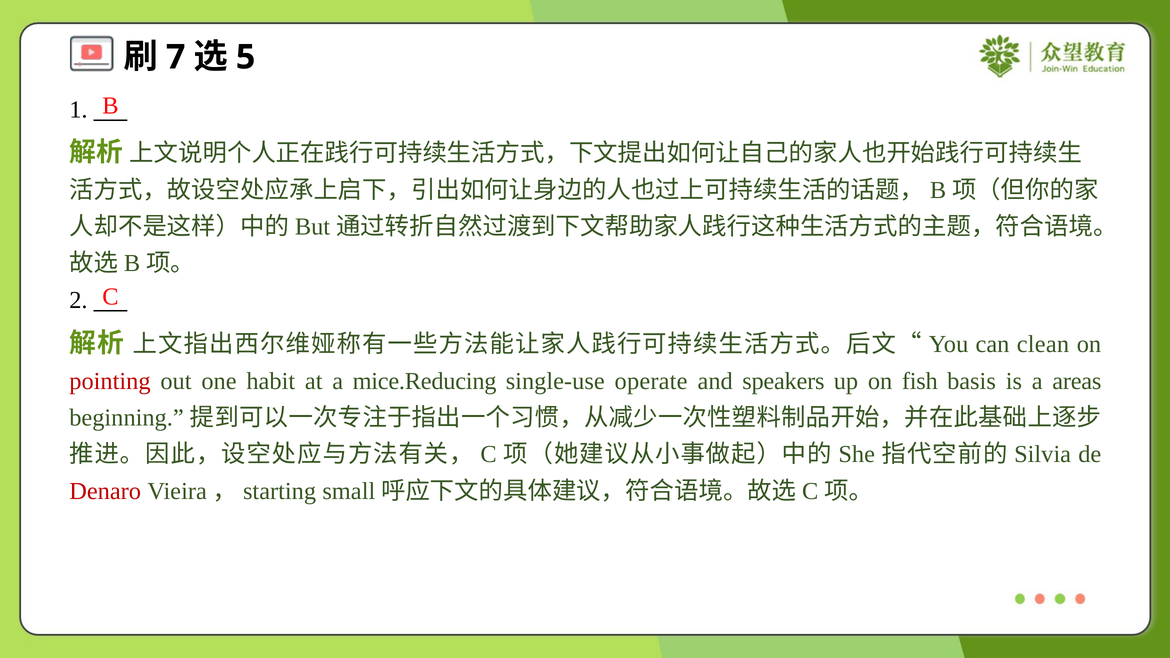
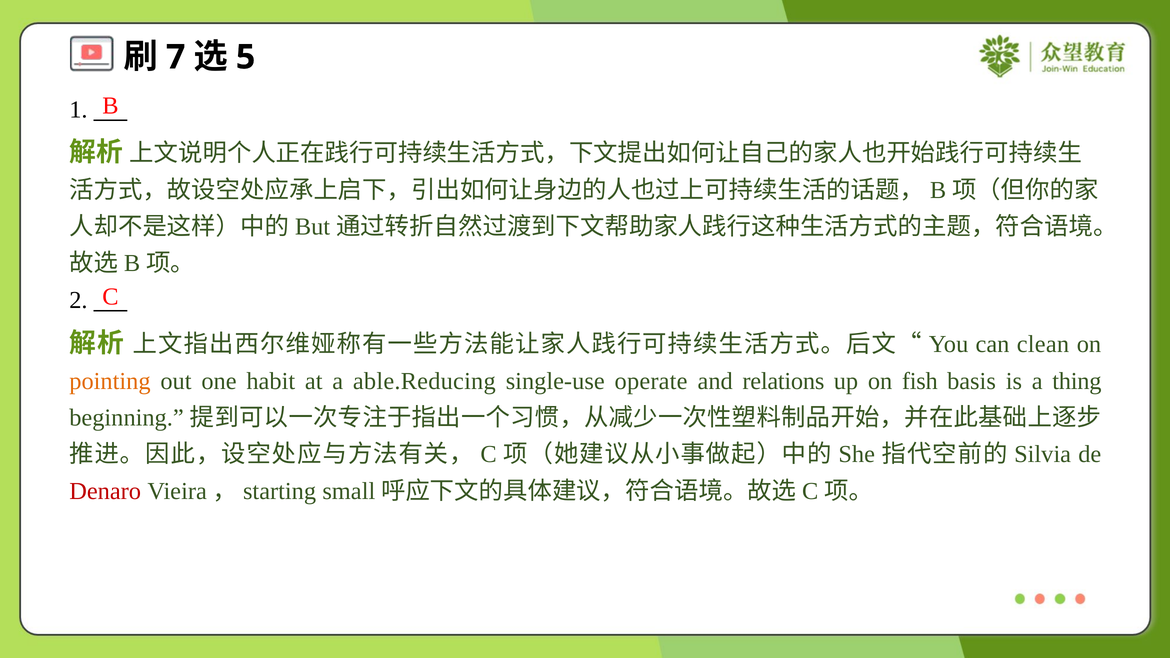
pointing colour: red -> orange (110, 381)
mice.Reducing: mice.Reducing -> able.Reducing (424, 381)
speakers: speakers -> relations (783, 381)
areas: areas -> thing (1077, 381)
